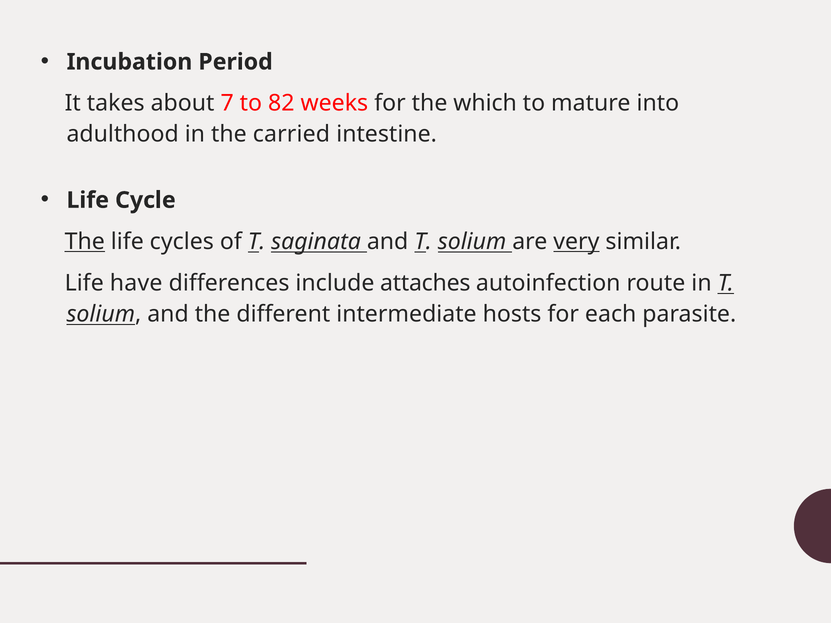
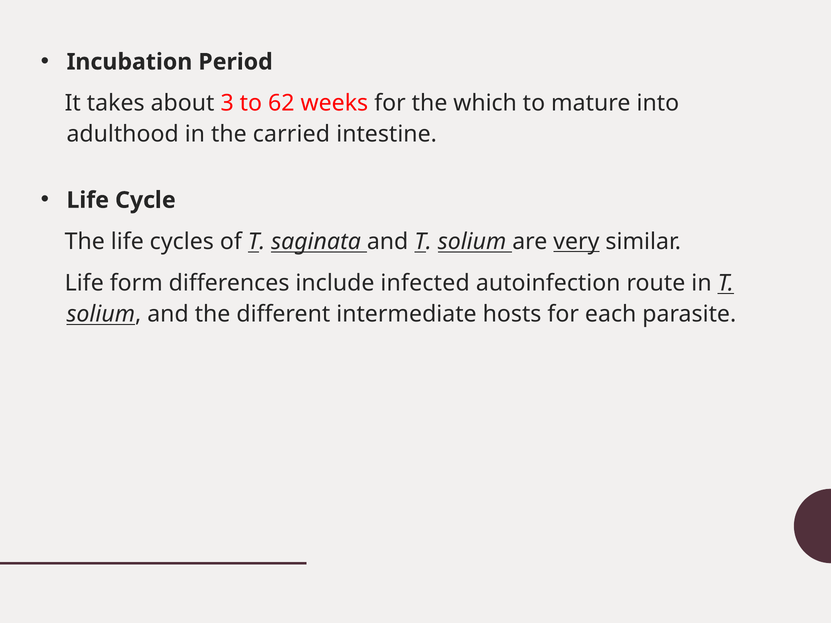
7: 7 -> 3 (227, 103)
82: 82 -> 62 (281, 103)
The underline: present -> none (85, 242)
have: have -> form (136, 283)
attaches: attaches -> infected (425, 283)
